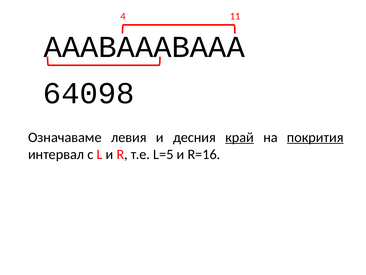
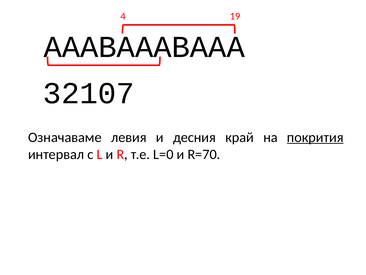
11: 11 -> 19 (235, 16)
64098: 64098 -> 32107 (89, 93)
край underline: present -> none (240, 137)
L=5: L=5 -> L=0 (163, 154)
R=16: R=16 -> R=70 (204, 154)
